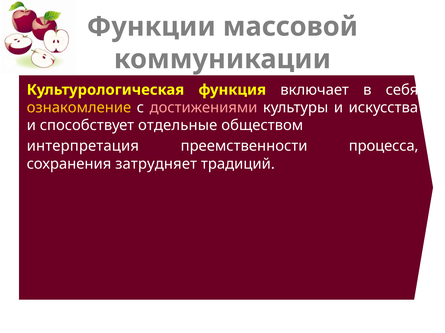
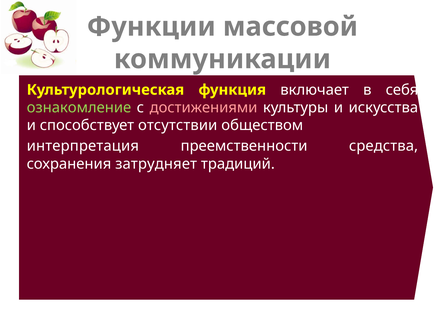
ознакомление colour: yellow -> light green (79, 108)
отдельные: отдельные -> отсутствии (178, 126)
процесса: процесса -> средства (384, 146)
